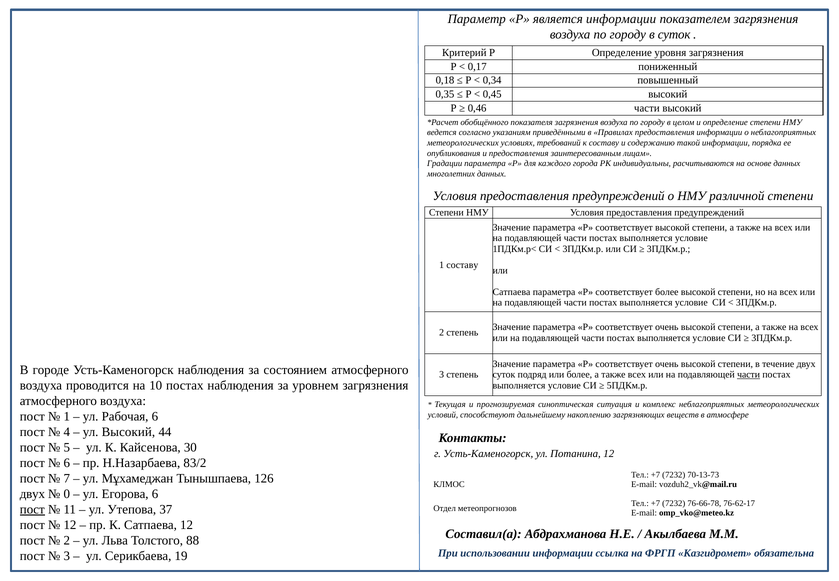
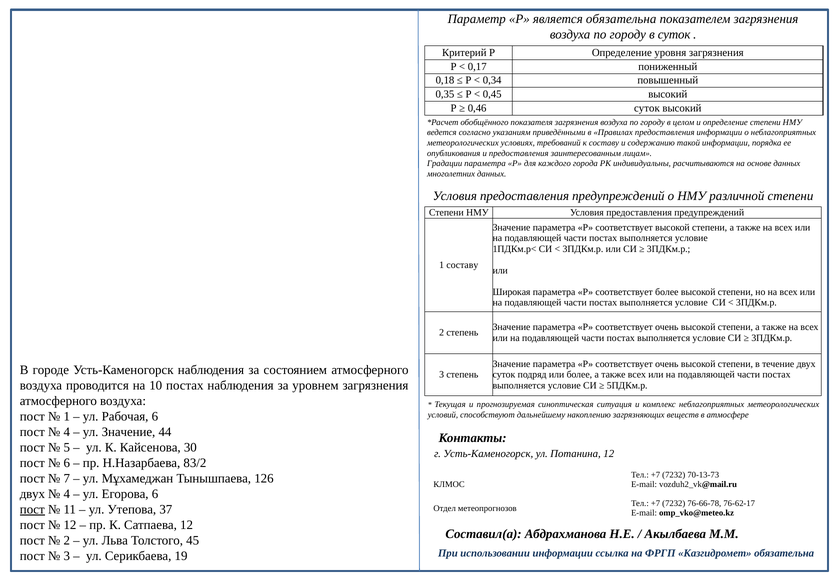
является информации: информации -> обязательна (621, 19)
0,46 части: части -> суток (647, 108)
Сатпаева: Сатпаева -> Широкая (512, 292)
части underline: present -> none (749, 375)
ул Высокий: Высокий -> Значение (128, 432)
0: 0 -> 4 (67, 494)
88: 88 -> 45 (193, 540)
